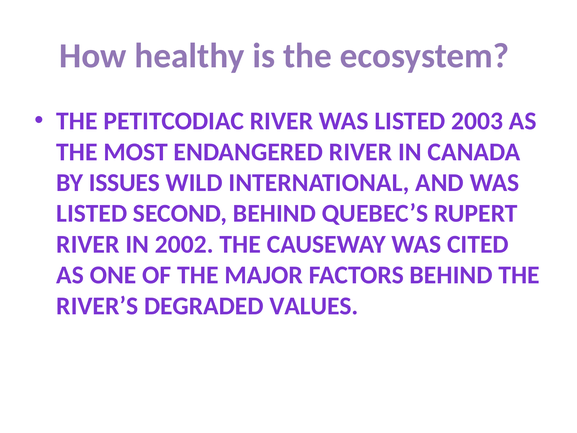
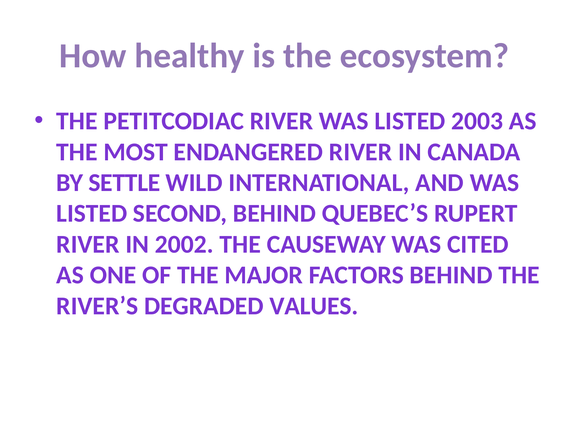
ISSUES: ISSUES -> SETTLE (124, 183)
